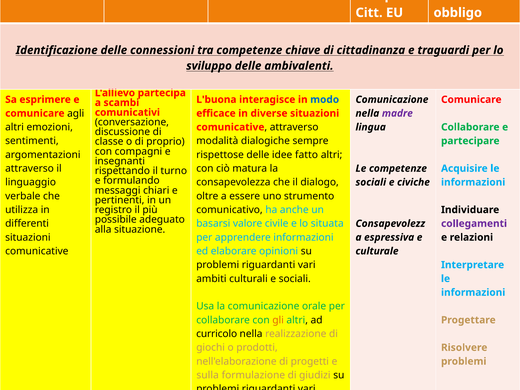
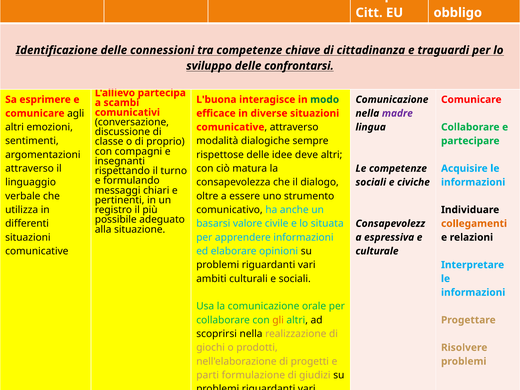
ambivalenti: ambivalenti -> confrontarsi (299, 66)
modo colour: blue -> green (325, 100)
fatto: fatto -> deve (307, 155)
collegamenti colour: purple -> orange (474, 224)
curricolo: curricolo -> scoprirsi (217, 334)
sulla: sulla -> parti (208, 375)
